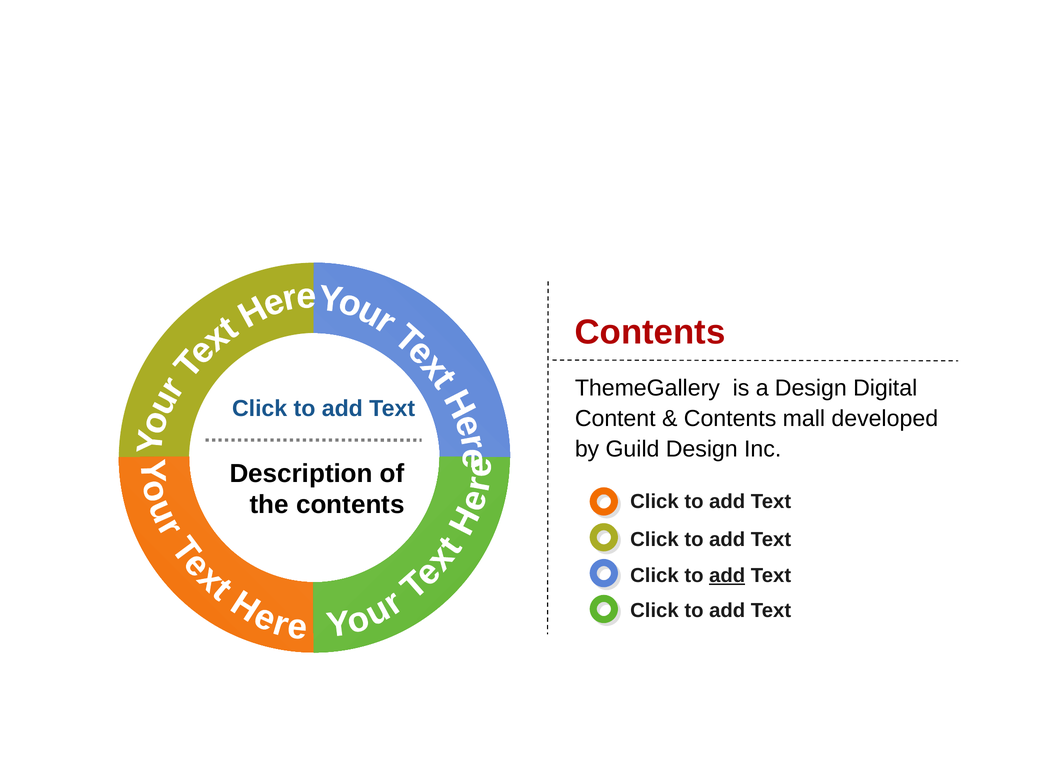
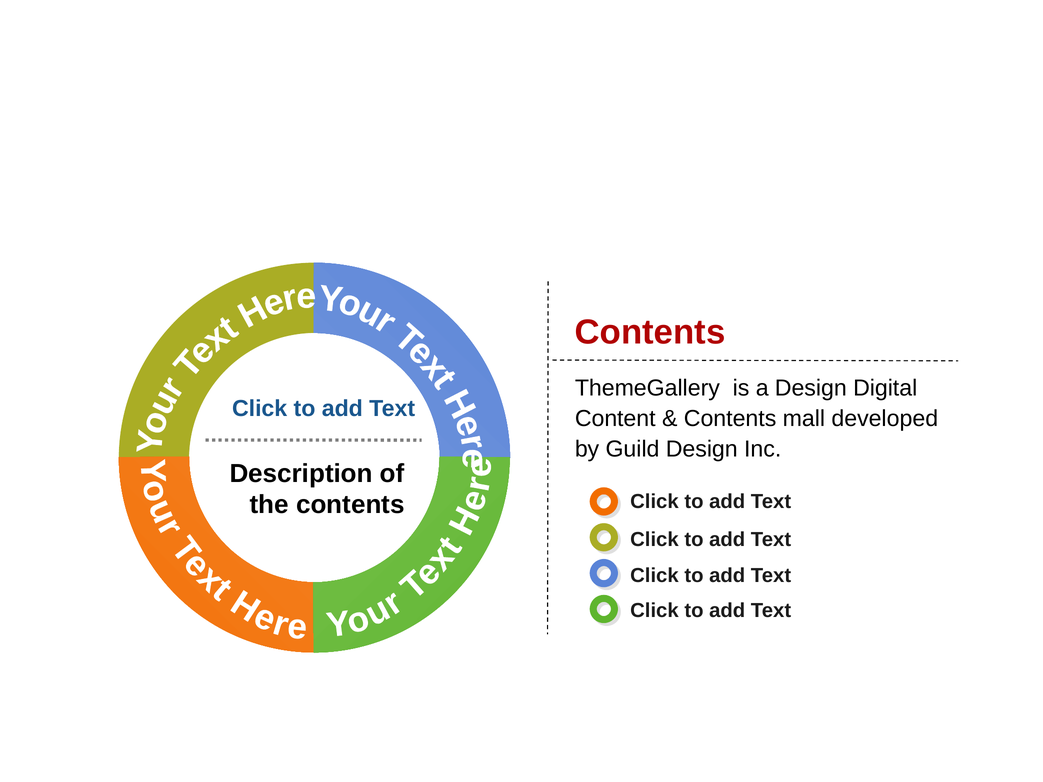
add underline: present -> none (727, 576)
